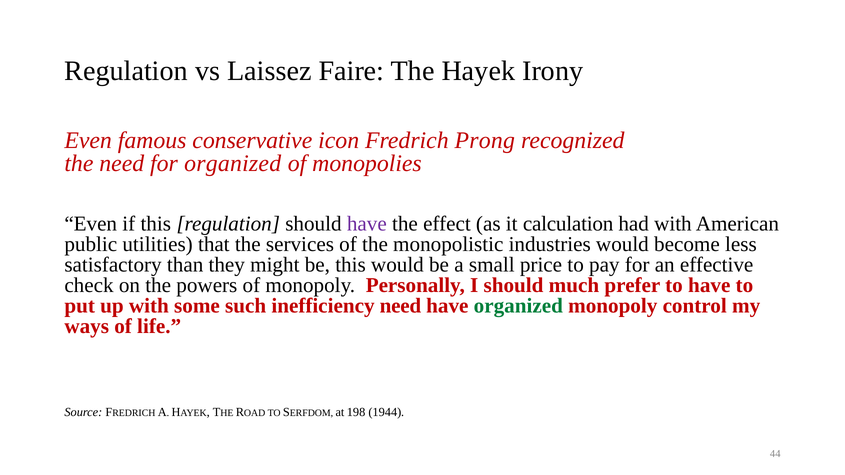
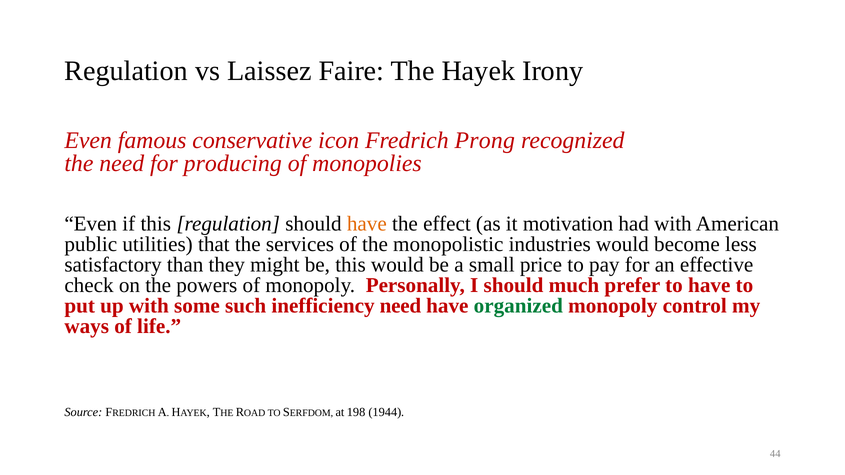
for organized: organized -> producing (233, 163)
have colour: purple -> orange (367, 224)
calculation: calculation -> motivation (568, 224)
